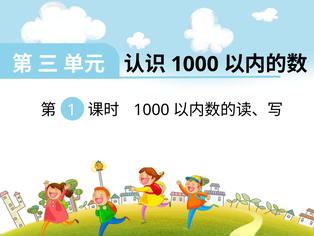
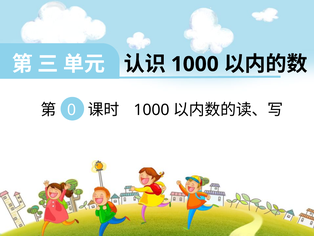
1: 1 -> 0 (72, 110)
